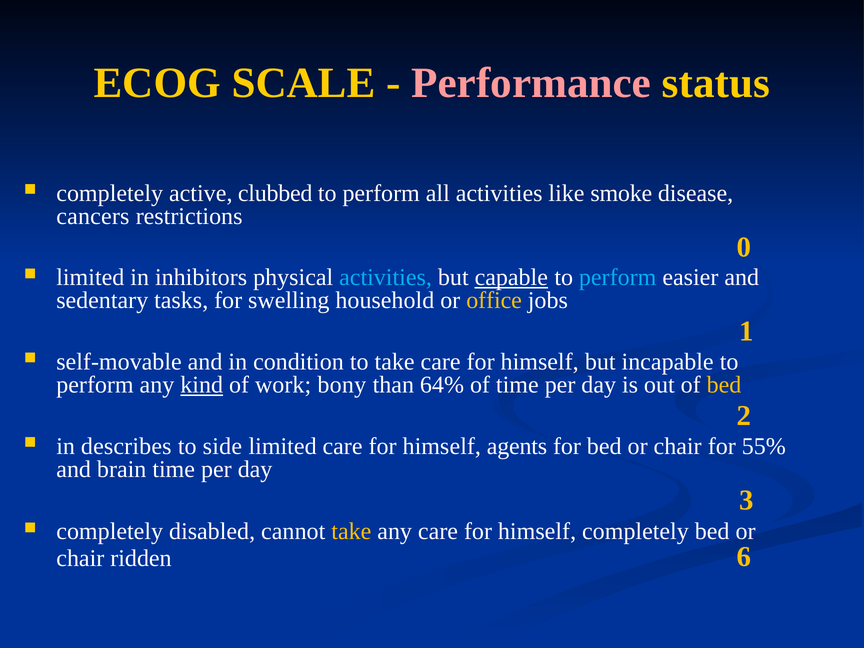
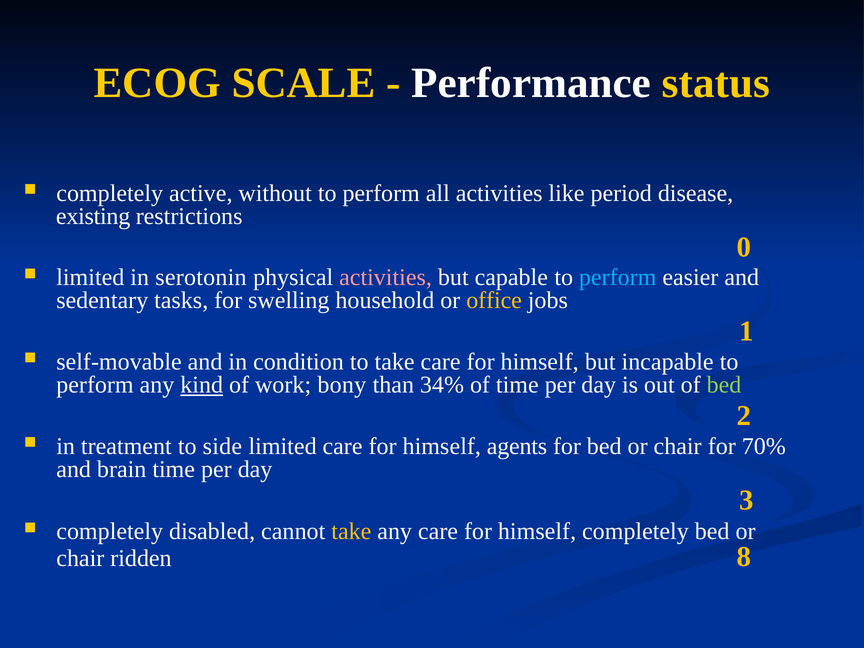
Performance colour: pink -> white (531, 83)
clubbed: clubbed -> without (275, 193)
smoke: smoke -> period (621, 193)
cancers: cancers -> existing (93, 216)
inhibitors: inhibitors -> serotonin (201, 277)
activities colour: light blue -> pink (386, 277)
capable underline: present -> none (511, 277)
64%: 64% -> 34% (442, 385)
bed colour: yellow -> light green (724, 385)
describes: describes -> treatment (126, 446)
55%: 55% -> 70% (764, 446)
6: 6 -> 8 (744, 557)
